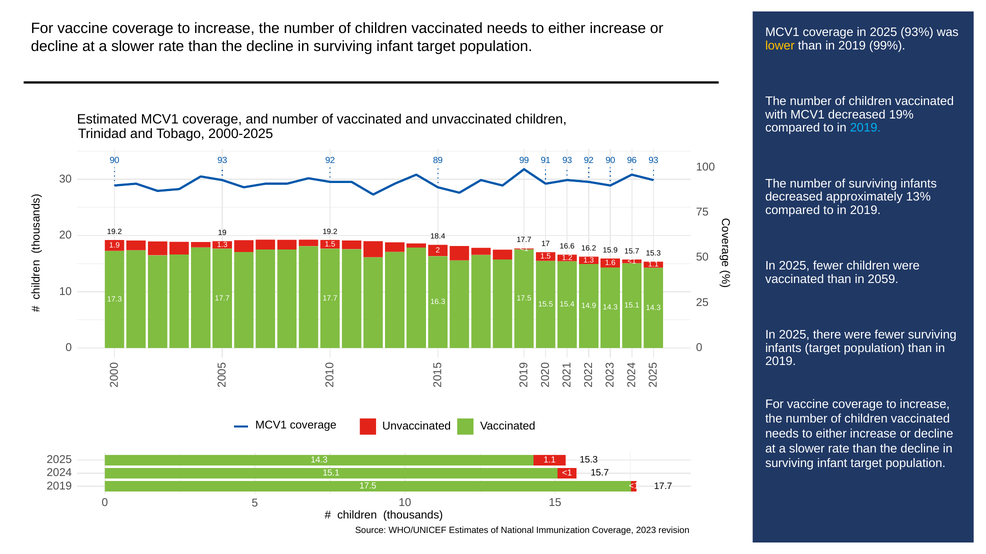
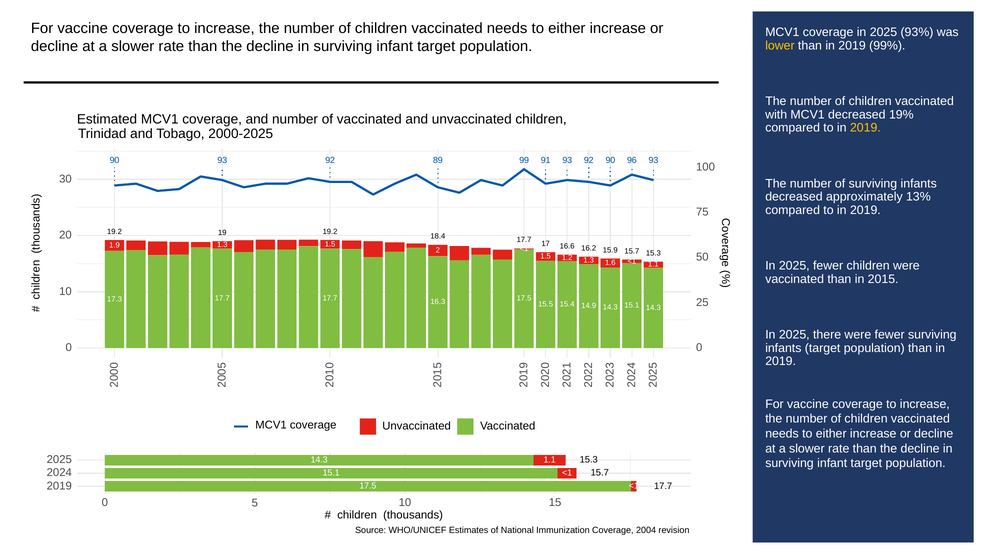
2019 colour: light blue -> yellow (865, 128)
2059: 2059 -> 2015 (883, 279)
2023: 2023 -> 2004 (646, 531)
